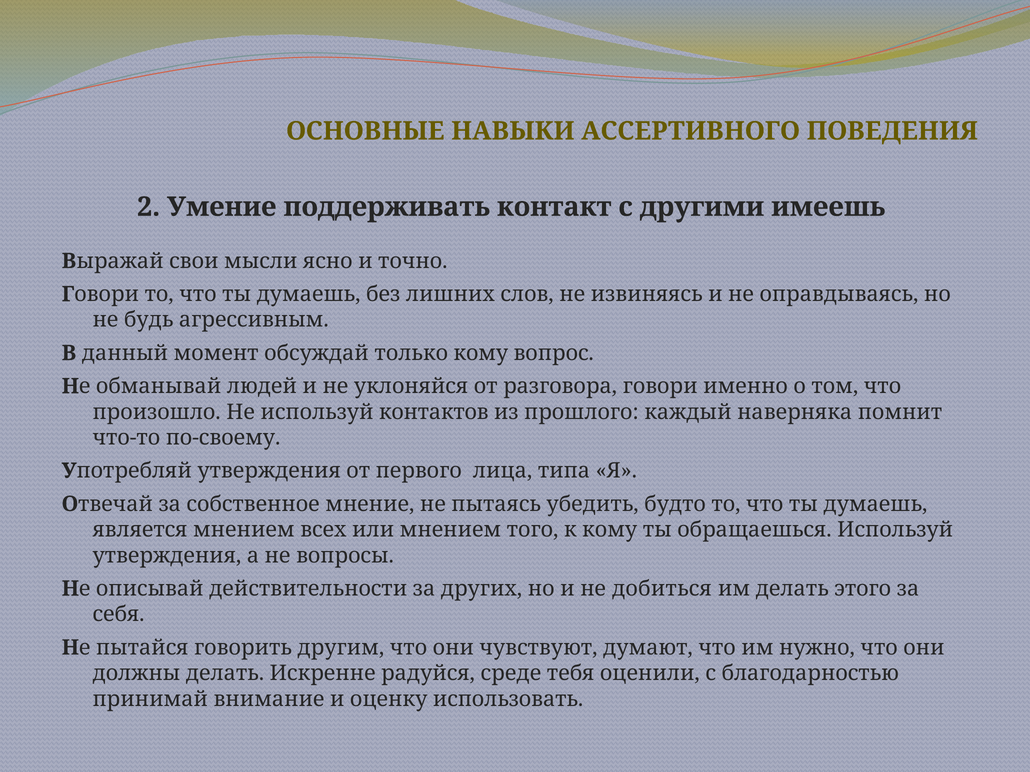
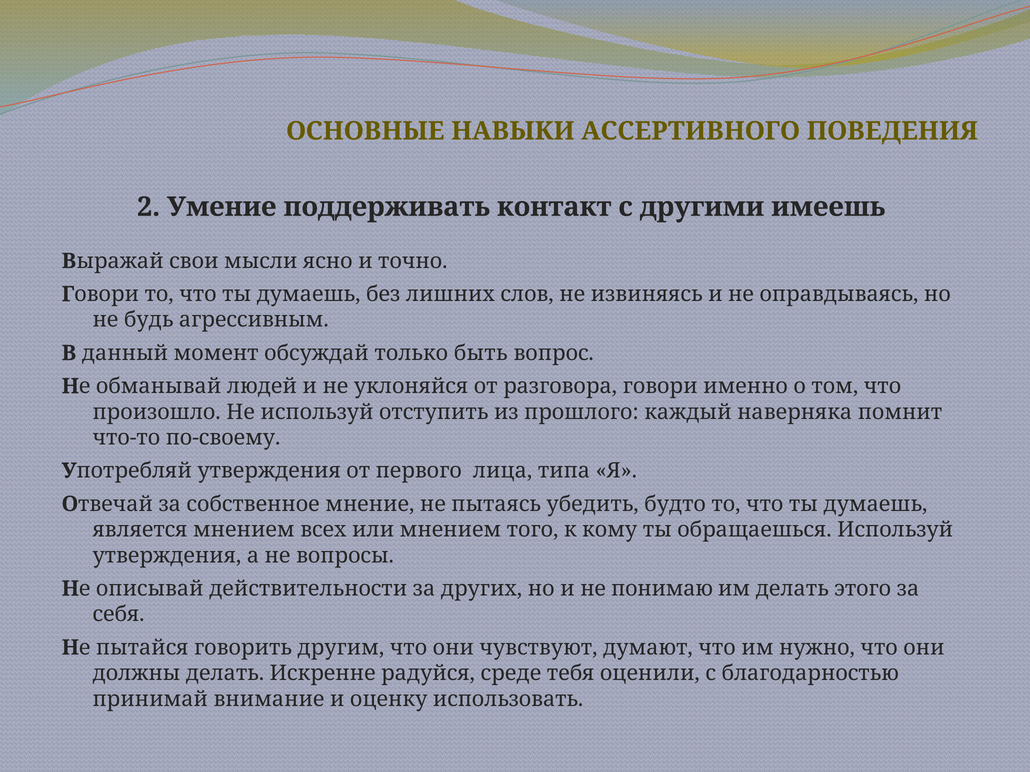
только кому: кому -> быть (481, 353)
контактов: контактов -> отступить (434, 412)
добиться: добиться -> понимаю (662, 589)
